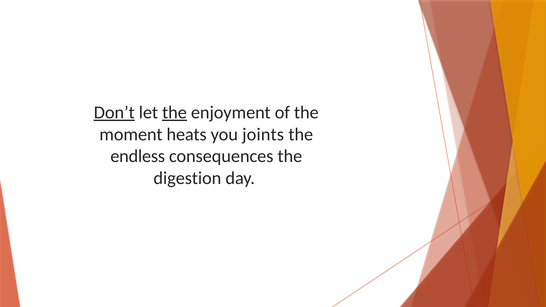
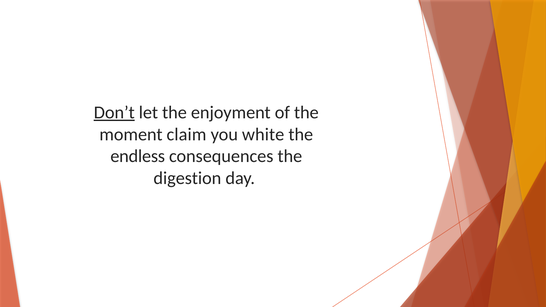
the underline: present -> none (174, 113)
heats: heats -> claim (186, 134)
joints: joints -> white (263, 134)
